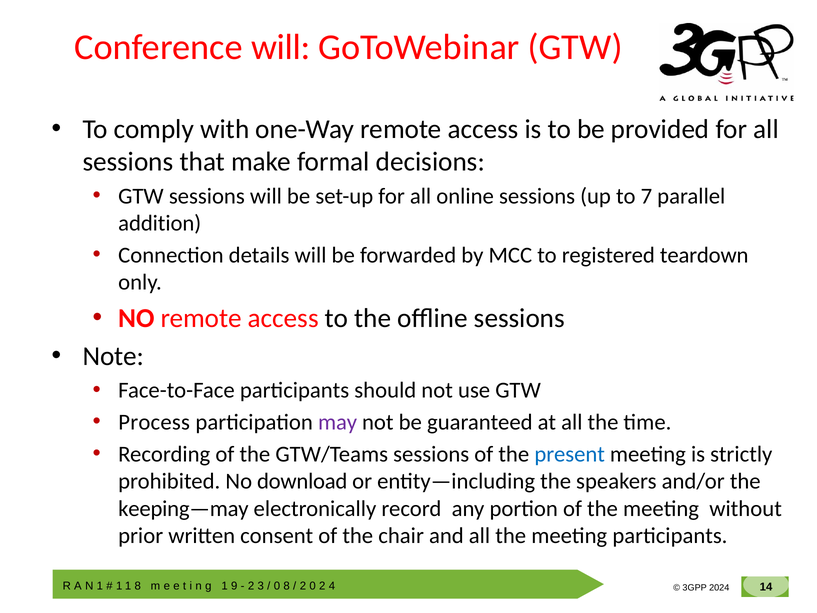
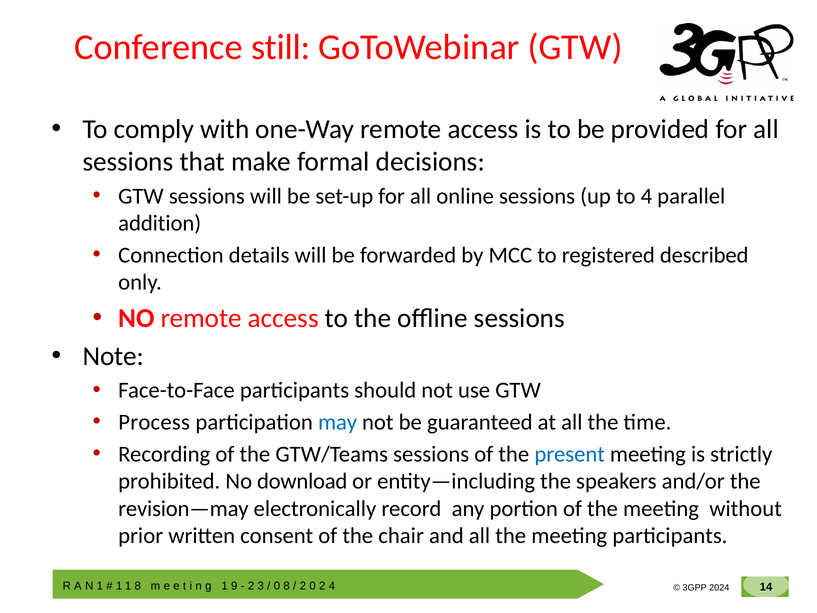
Conference will: will -> still (281, 47)
to 7: 7 -> 4 (646, 196)
teardown: teardown -> described (704, 255)
may colour: purple -> blue (338, 422)
keeping—may: keeping—may -> revision—may (183, 508)
